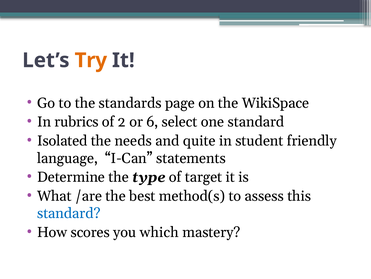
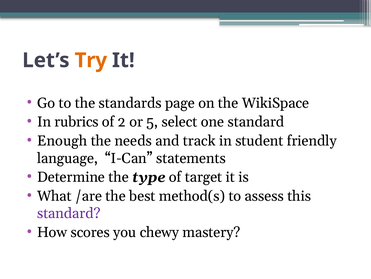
6: 6 -> 5 (152, 122)
Isolated: Isolated -> Enough (62, 140)
quite: quite -> track (199, 140)
standard colour: blue -> purple (69, 213)
which: which -> chewy (159, 232)
